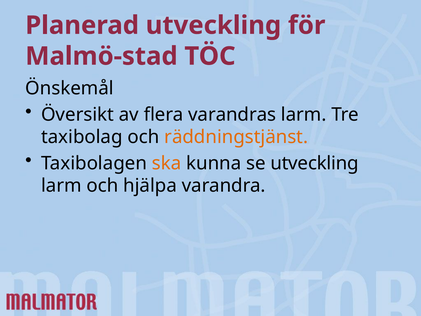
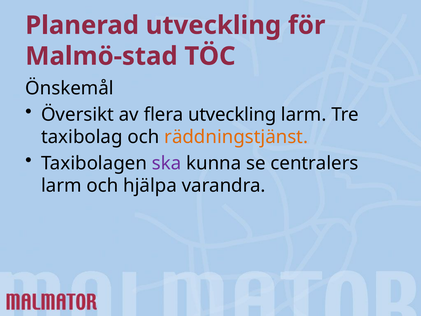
flera varandras: varandras -> utveckling (232, 115)
ska colour: orange -> purple (167, 163)
se utveckling: utveckling -> centralers (314, 163)
